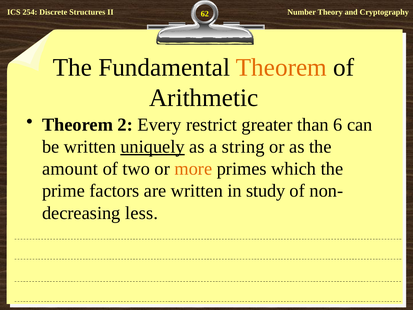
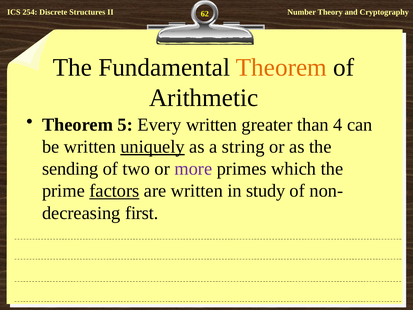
2: 2 -> 5 (125, 125)
Every restrict: restrict -> written (212, 125)
6: 6 -> 4 (338, 125)
amount: amount -> sending (70, 169)
more colour: orange -> purple (193, 169)
factors underline: none -> present (114, 191)
less: less -> first (142, 213)
